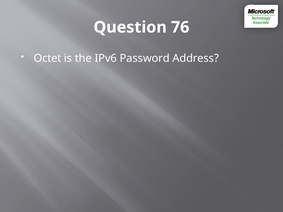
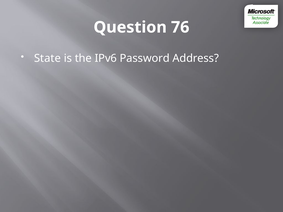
Octet: Octet -> State (47, 58)
